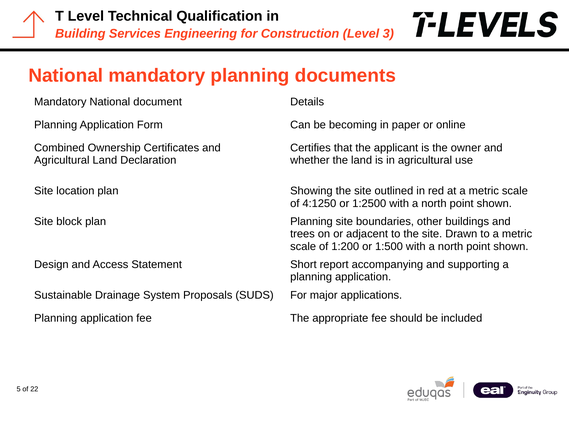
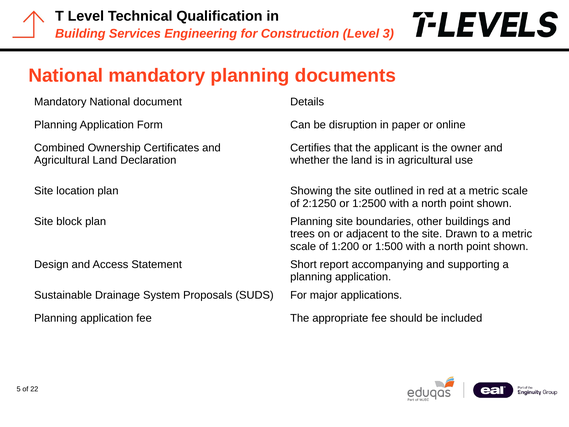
becoming: becoming -> disruption (353, 125)
4:1250: 4:1250 -> 2:1250 (319, 203)
